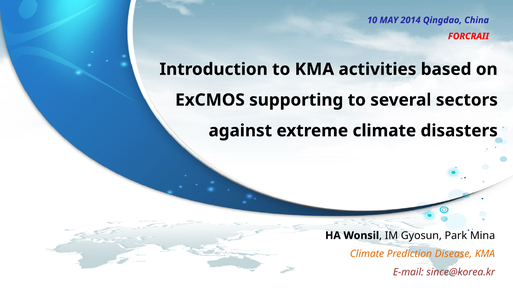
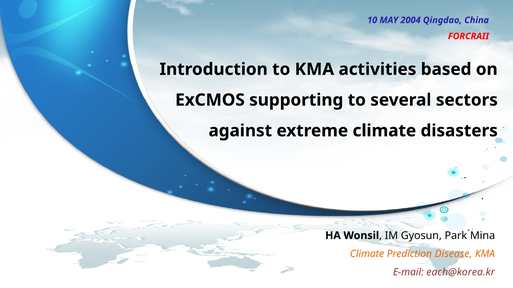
2014: 2014 -> 2004 (411, 20)
since@korea.kr: since@korea.kr -> each@korea.kr (461, 273)
